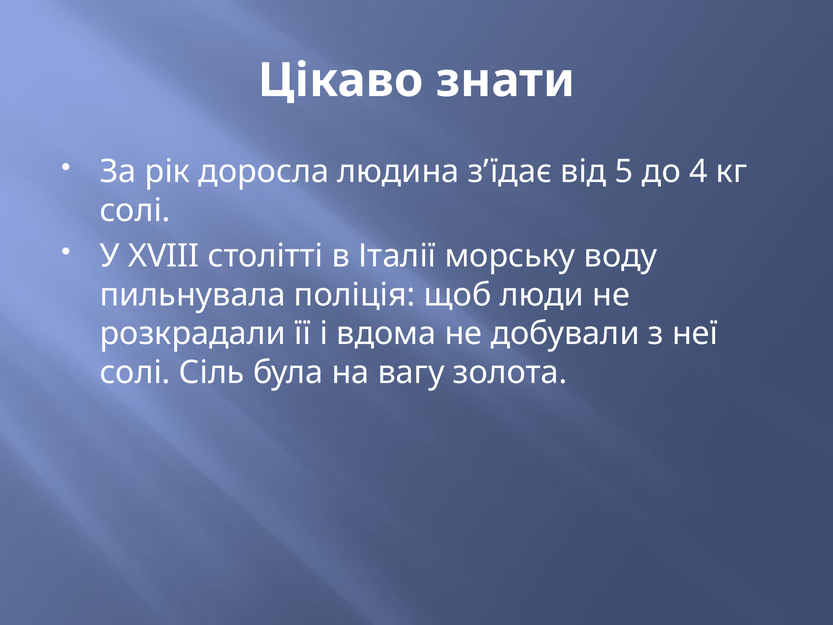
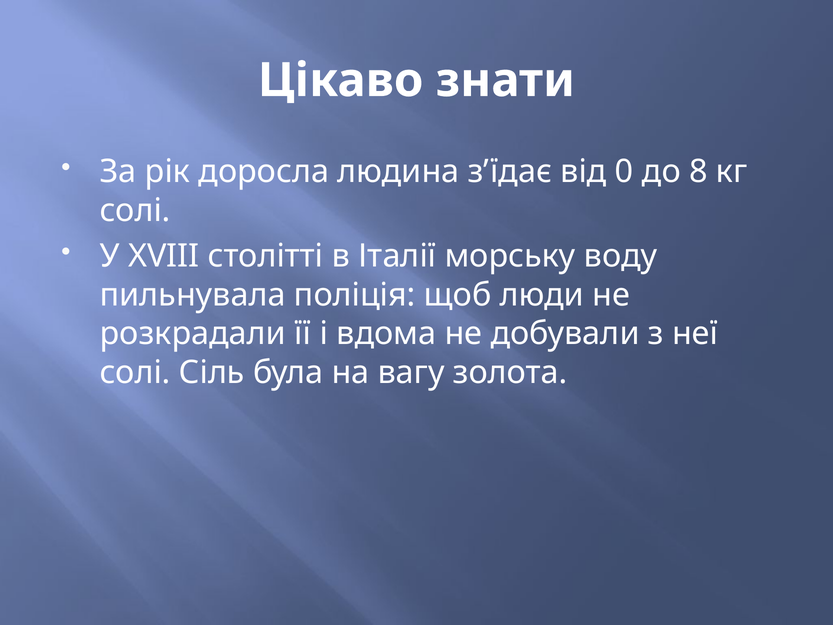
5: 5 -> 0 (624, 172)
4: 4 -> 8 (698, 172)
